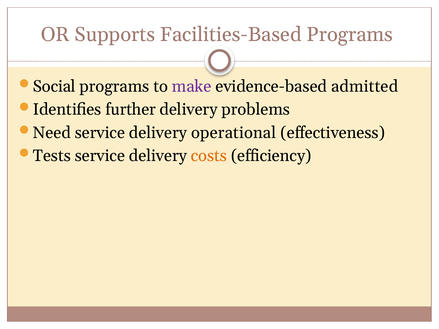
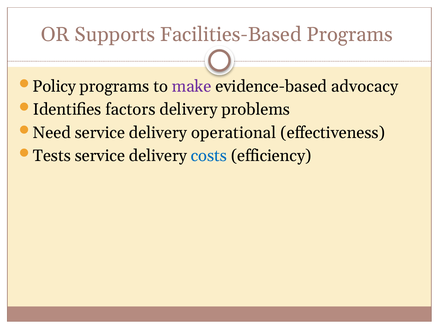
Social: Social -> Policy (54, 87)
admitted: admitted -> advocacy (365, 87)
further: further -> factors (130, 110)
costs colour: orange -> blue (209, 156)
